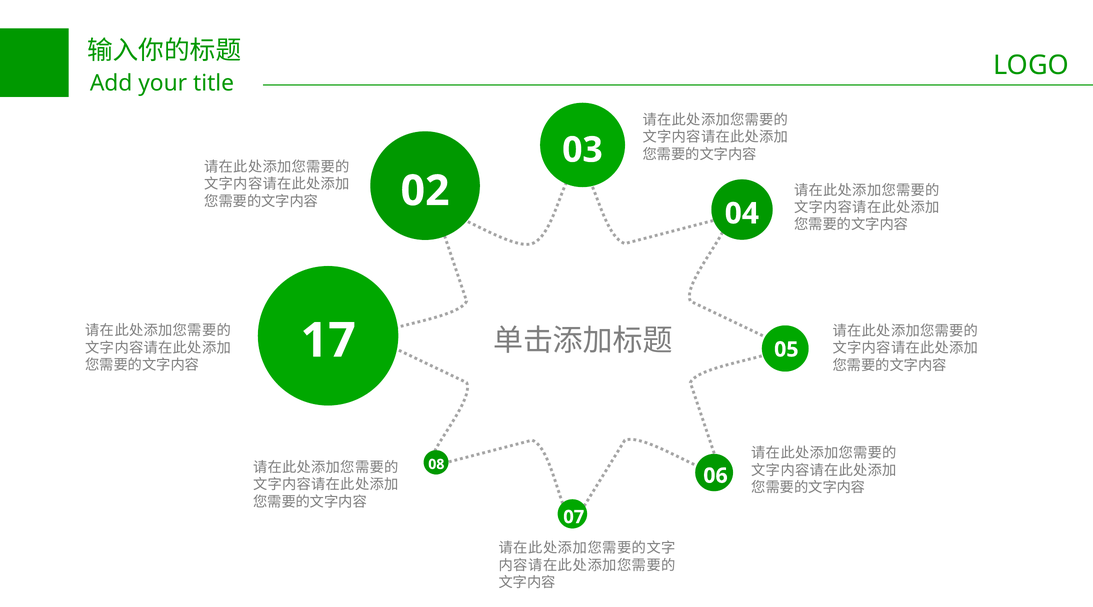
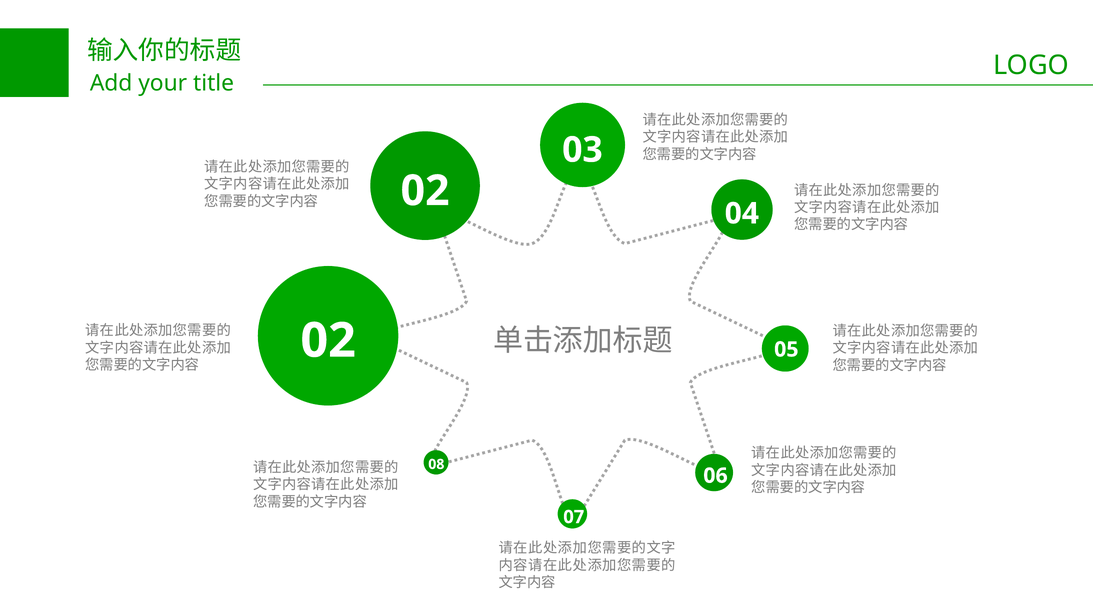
17: 17 -> 02 (328, 341)
